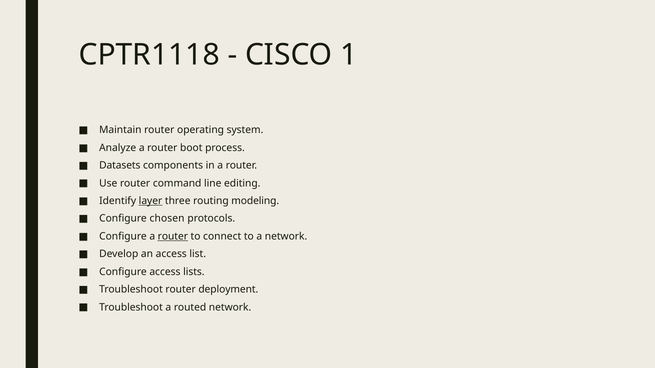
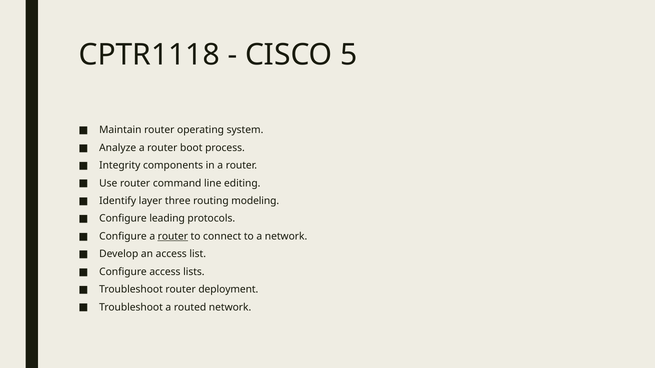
1: 1 -> 5 (349, 55)
Datasets: Datasets -> Integrity (120, 166)
layer underline: present -> none (151, 201)
chosen: chosen -> leading (167, 219)
